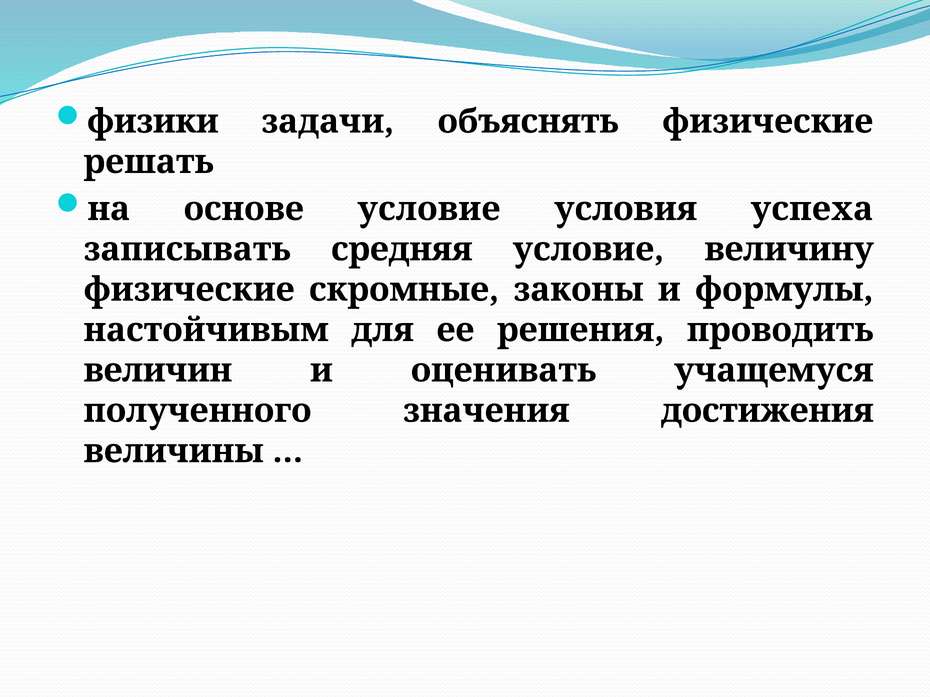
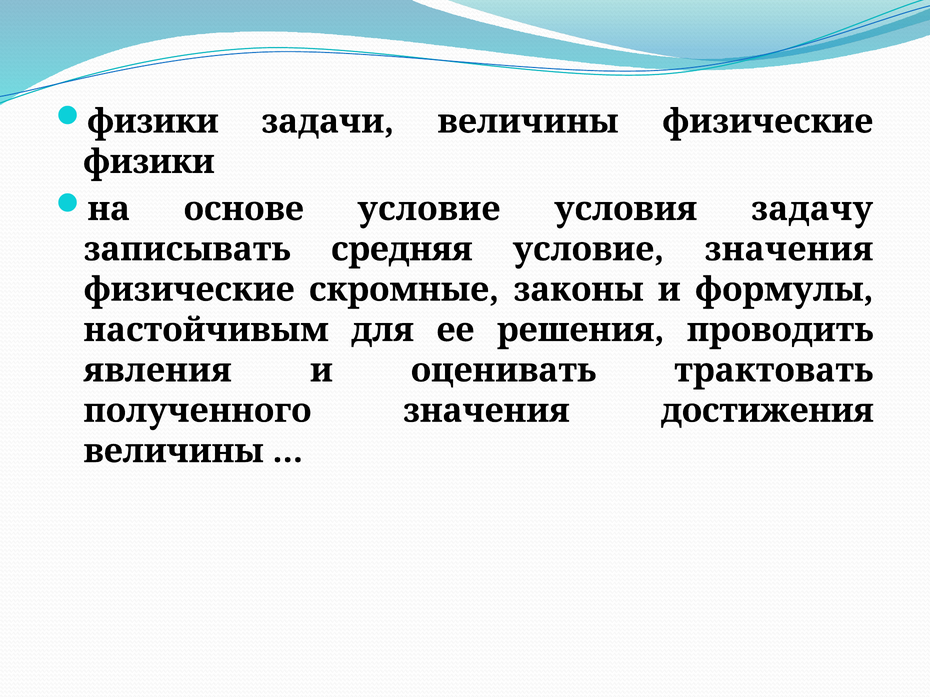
задачи объяснять: объяснять -> величины (528, 122)
решать: решать -> физики (149, 162)
успеха: успеха -> задачу (812, 209)
условие величину: величину -> значения (789, 249)
величин: величин -> явления (158, 371)
учащемуся: учащемуся -> трактовать (774, 371)
